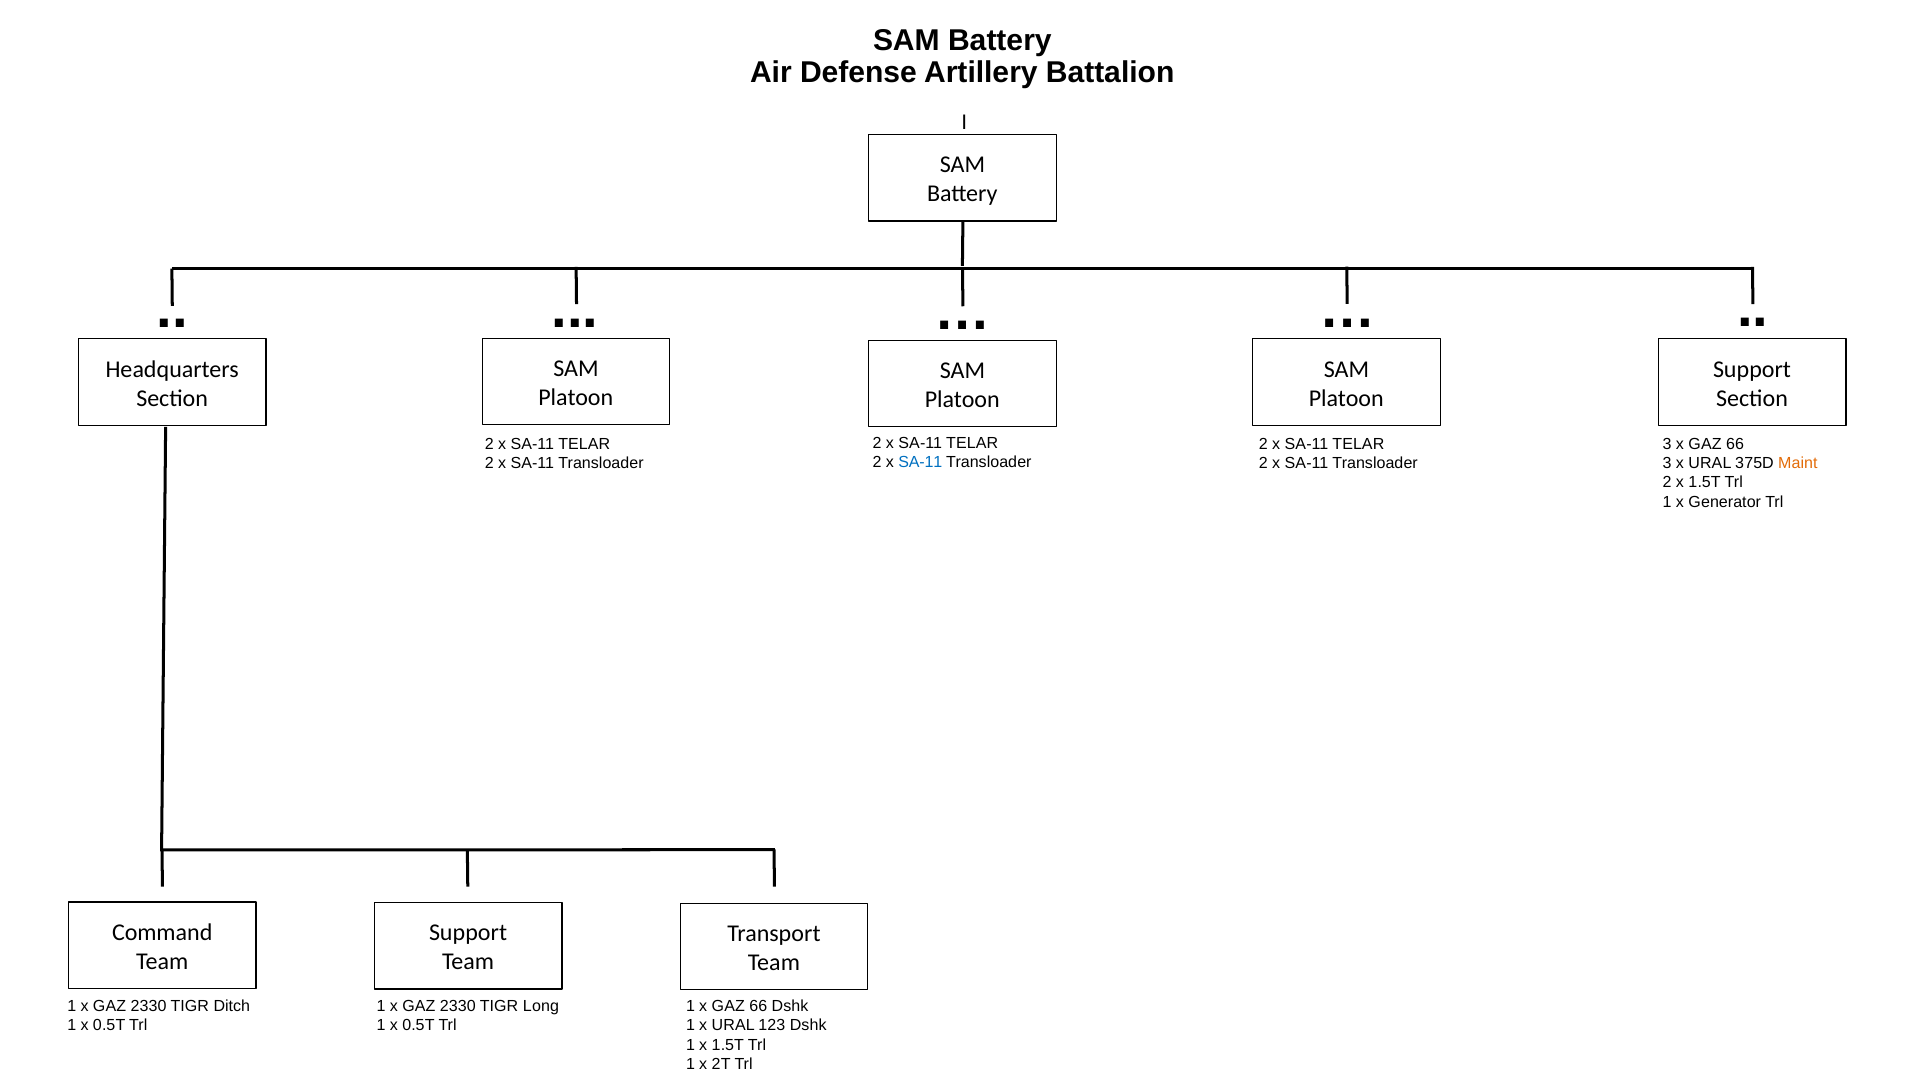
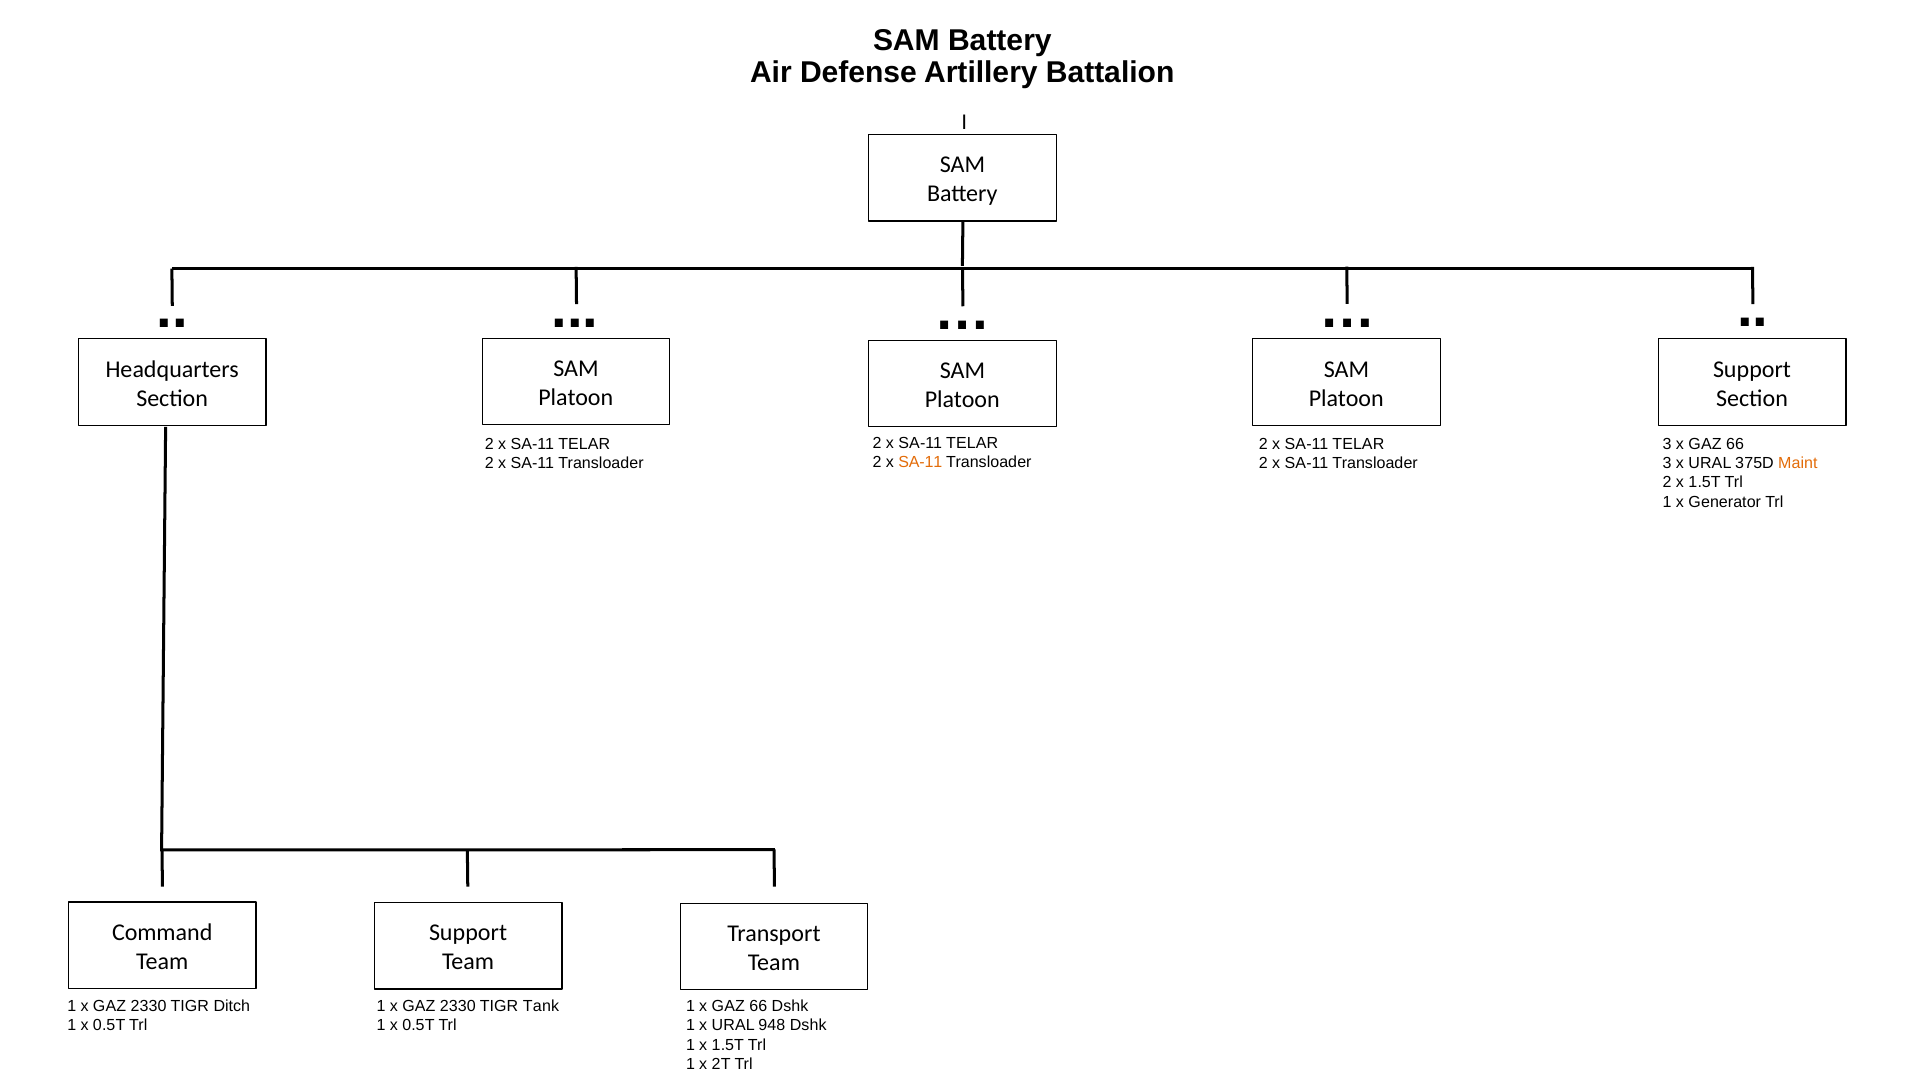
SA-11 colour: blue -> orange (920, 463)
Long: Long -> Tank (541, 1006)
123: 123 -> 948 (772, 1026)
